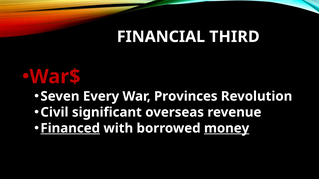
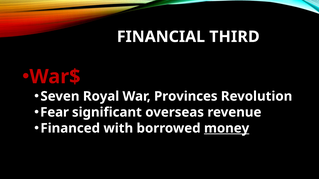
Every: Every -> Royal (101, 96)
Civil: Civil -> Fear (55, 113)
Financed underline: present -> none (70, 129)
